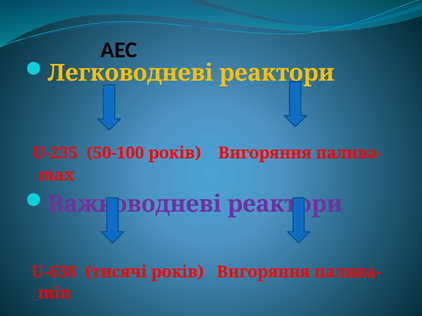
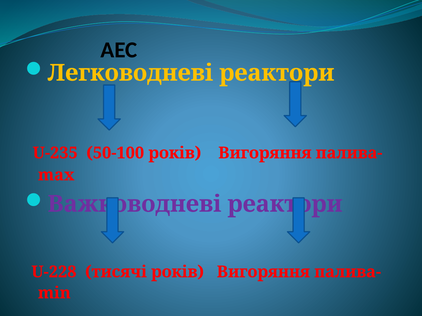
U-638: U-638 -> U-228 (54, 272)
